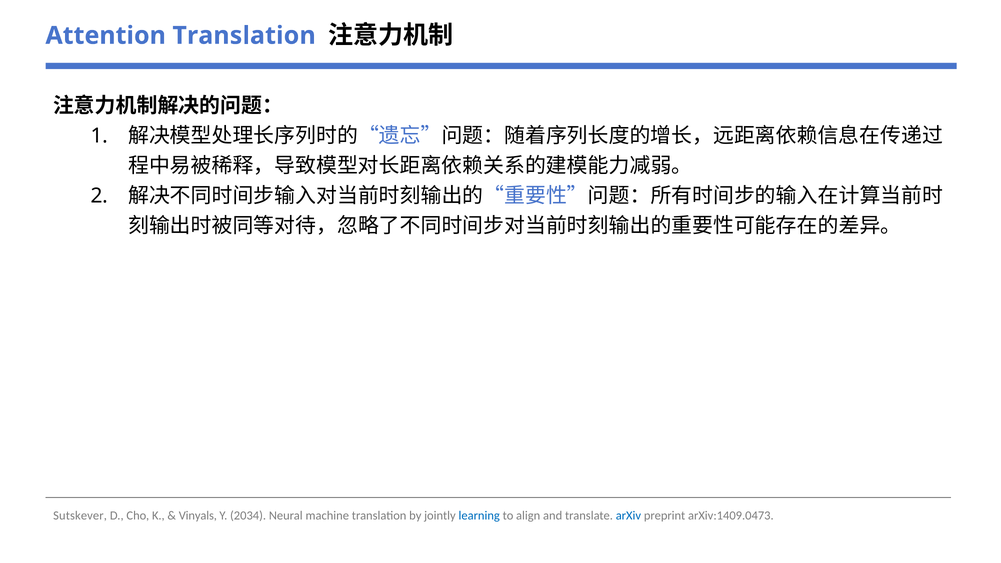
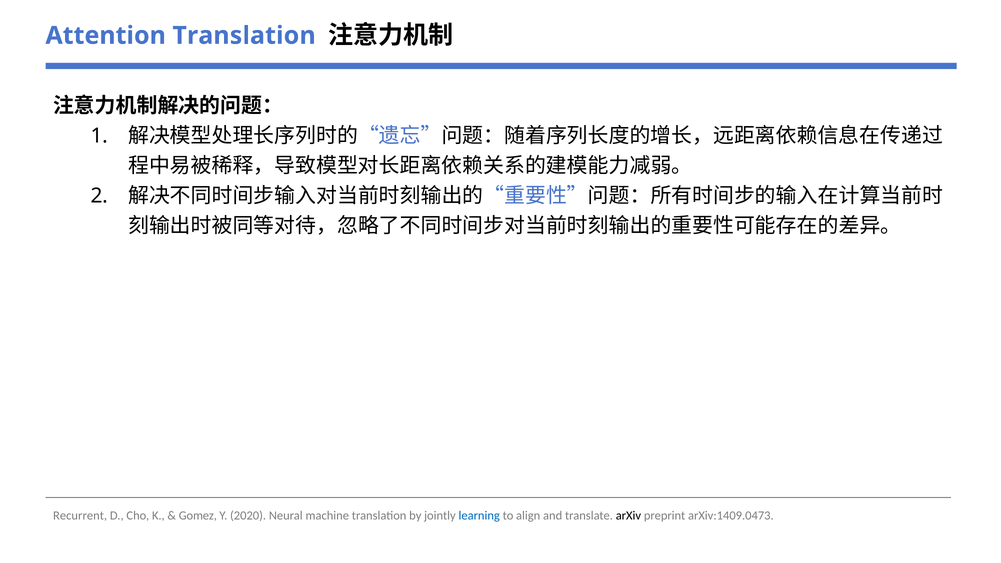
Sutskever: Sutskever -> Recurrent (80, 516)
Vinyals: Vinyals -> Gomez (198, 516)
2034: 2034 -> 2020 (248, 516)
arXiv colour: blue -> black (628, 516)
